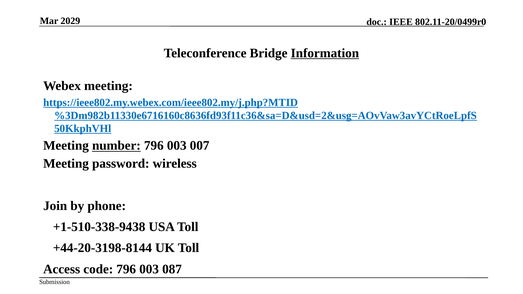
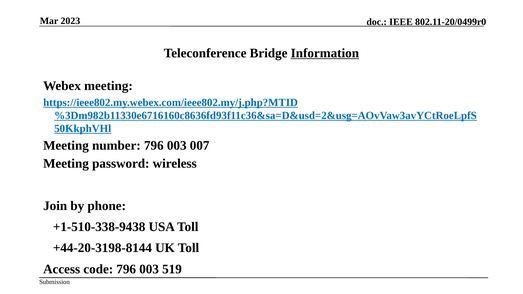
2029: 2029 -> 2023 (70, 21)
number underline: present -> none (116, 146)
087: 087 -> 519 (172, 269)
